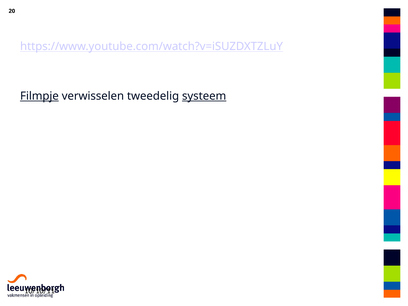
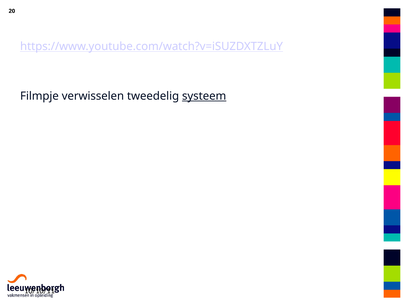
Filmpje underline: present -> none (39, 96)
